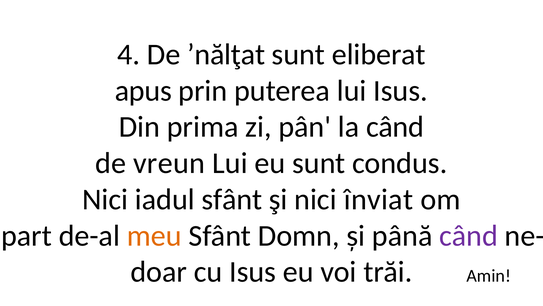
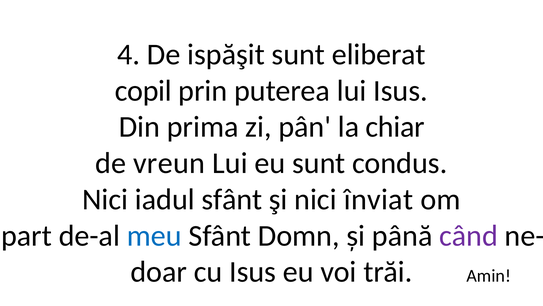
ʼnălţat: ʼnălţat -> ispăşit (226, 54)
apus: apus -> copil (143, 91)
la când: când -> chiar (395, 127)
meu colour: orange -> blue (154, 235)
